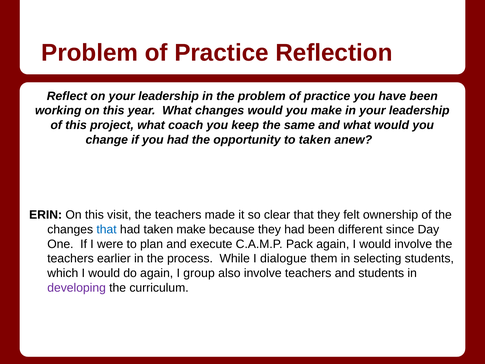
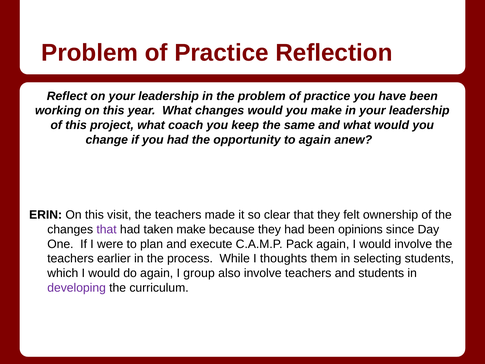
to taken: taken -> again (315, 140)
that colour: blue -> purple (107, 229)
different: different -> opinions (360, 229)
dialogue: dialogue -> thoughts (283, 258)
